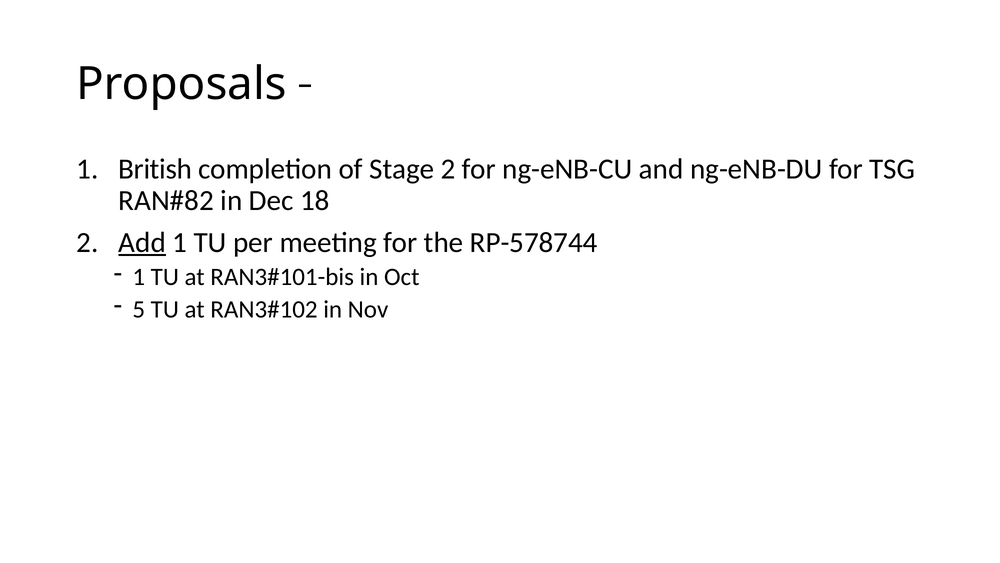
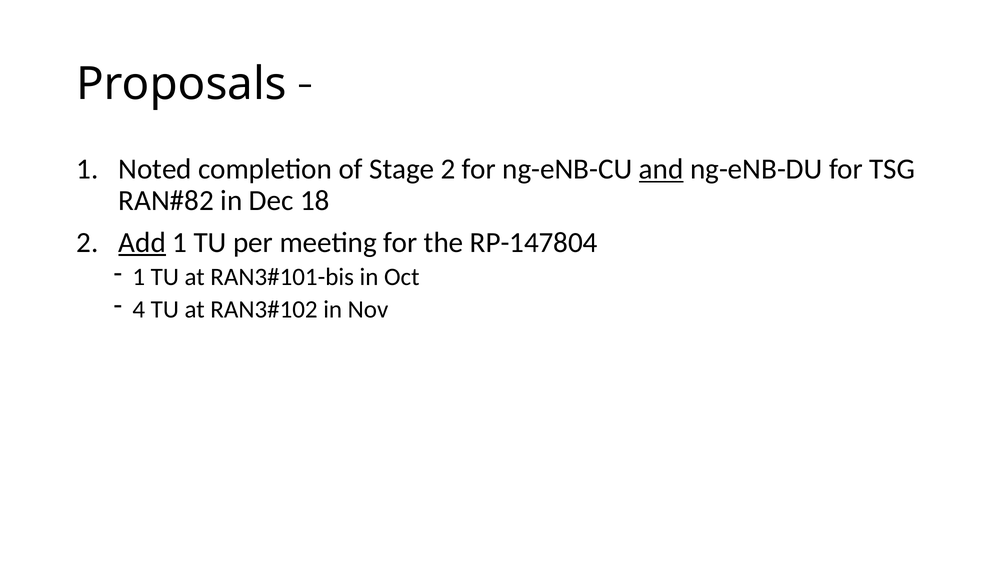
British: British -> Noted (155, 169)
and underline: none -> present (661, 169)
RP-578744: RP-578744 -> RP-147804 (534, 242)
5: 5 -> 4 (139, 309)
